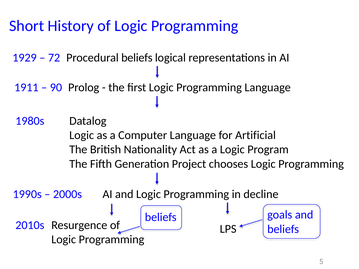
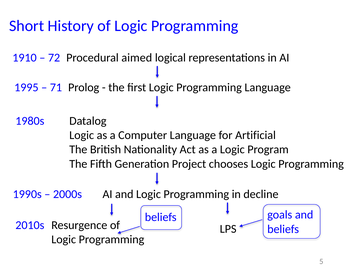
1929: 1929 -> 1910 (25, 58)
Procedural beliefs: beliefs -> aimed (137, 58)
1911: 1911 -> 1995 (26, 87)
90: 90 -> 71 (56, 87)
